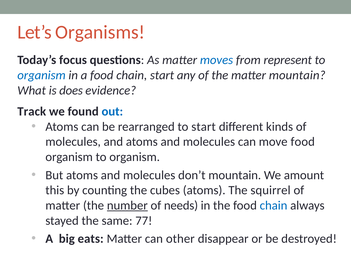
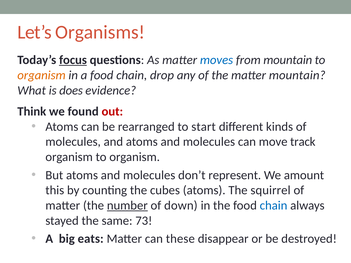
focus underline: none -> present (73, 60)
from represent: represent -> mountain (288, 60)
organism colour: blue -> orange (41, 75)
chain start: start -> drop (162, 75)
Track: Track -> Think (32, 112)
out colour: blue -> red (112, 112)
move food: food -> track (303, 142)
don’t mountain: mountain -> represent (235, 175)
needs: needs -> down (181, 206)
77: 77 -> 73 (144, 221)
other: other -> these (180, 239)
